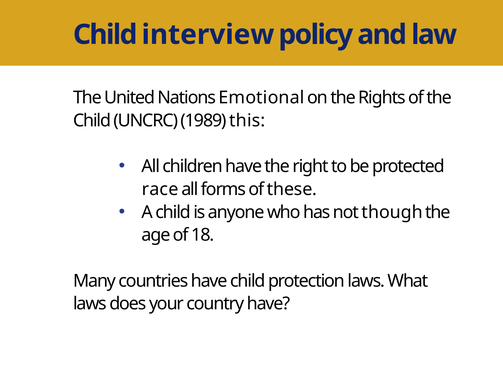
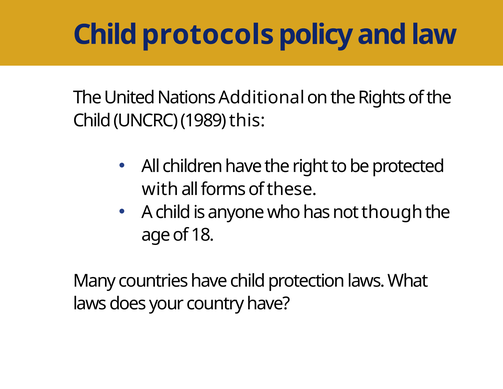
interview: interview -> protocols (208, 35)
Emotional: Emotional -> Additional (262, 98)
race: race -> with (160, 189)
